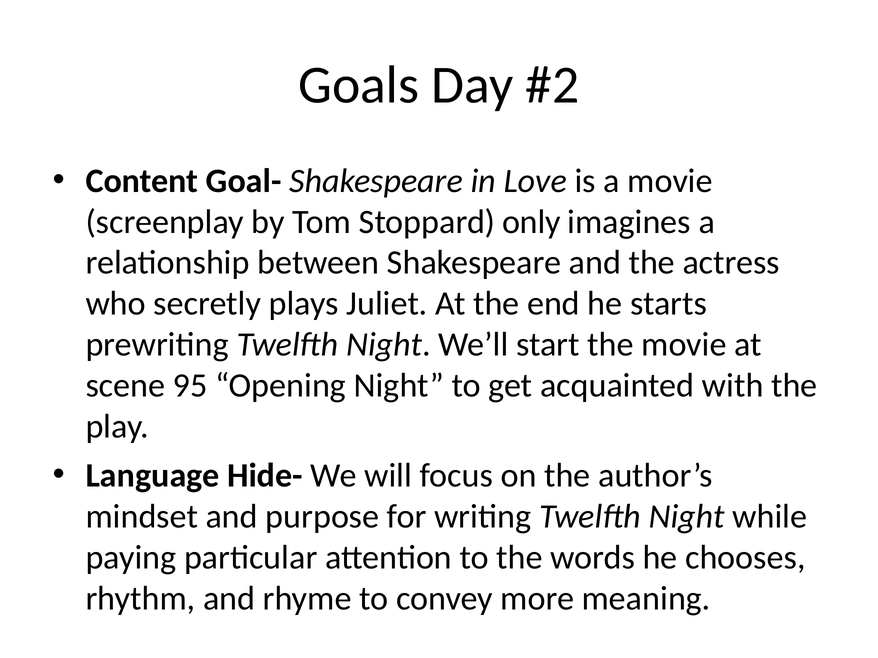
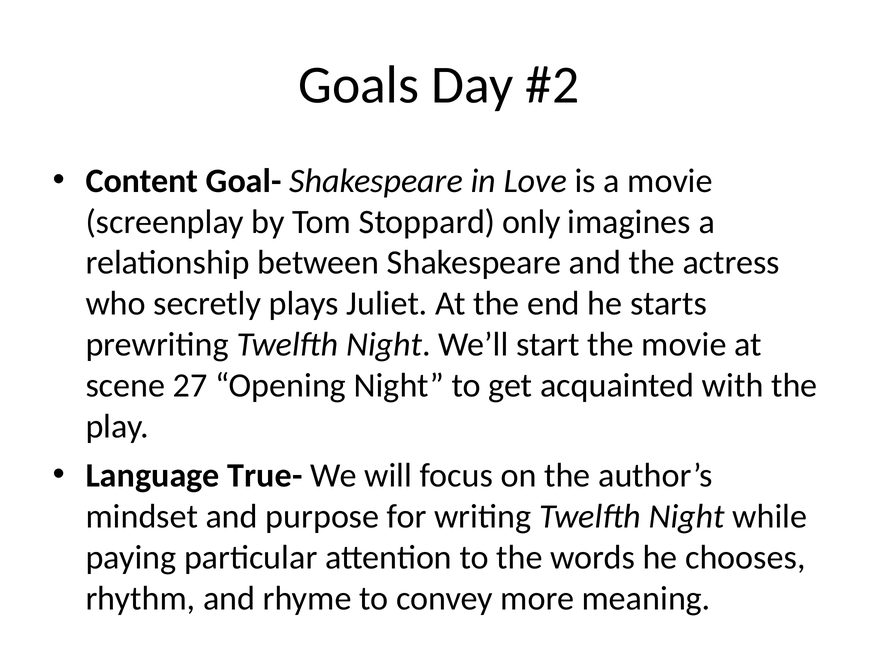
95: 95 -> 27 (190, 386)
Hide-: Hide- -> True- (265, 476)
